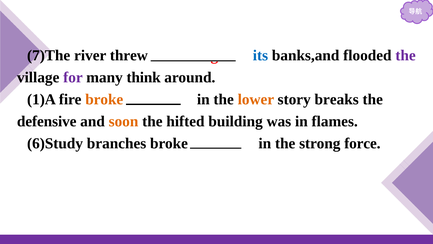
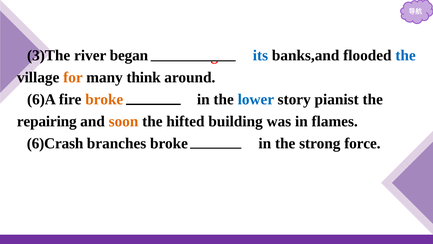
7)The: 7)The -> 3)The (49, 55)
threw: threw -> began (129, 55)
the colour: purple -> blue (406, 55)
for colour: purple -> orange (73, 77)
1)A: 1)A -> 6)A (41, 99)
lower colour: orange -> blue (256, 99)
breaks: breaks -> pianist (337, 99)
defensive: defensive -> repairing (47, 121)
6)Study: 6)Study -> 6)Crash (55, 143)
